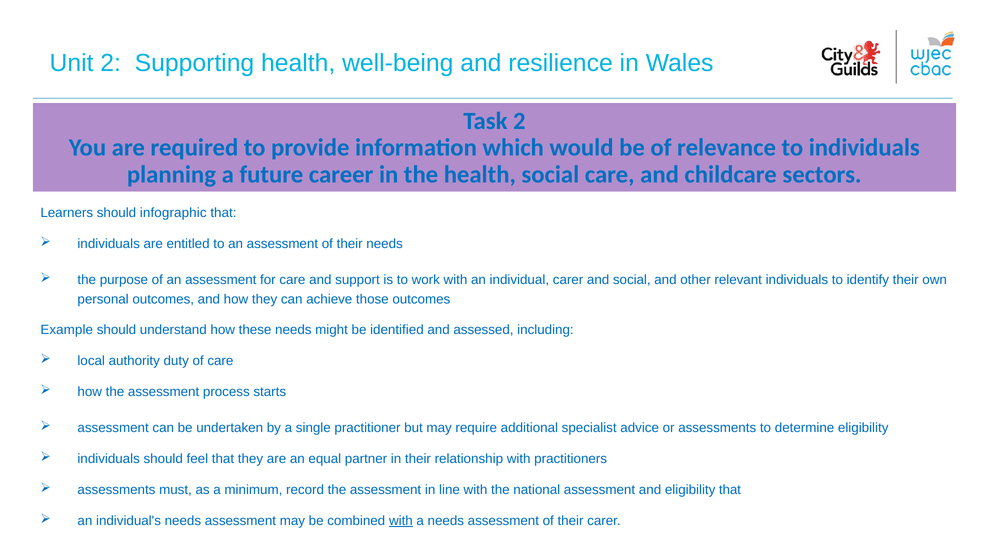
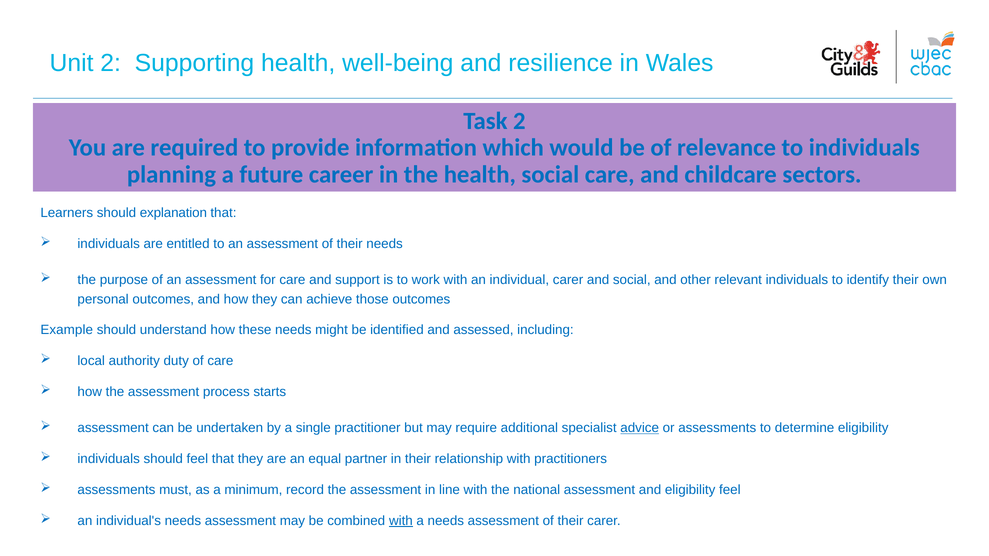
infographic: infographic -> explanation (173, 213)
advice underline: none -> present (640, 428)
eligibility that: that -> feel (730, 490)
